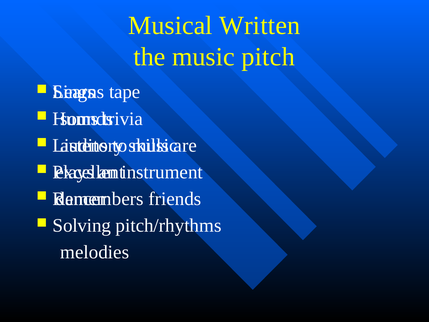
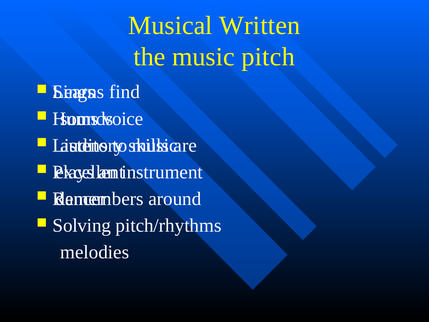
tape: tape -> find (125, 92)
trivia: trivia -> voice (123, 119)
friends: friends -> around (175, 199)
